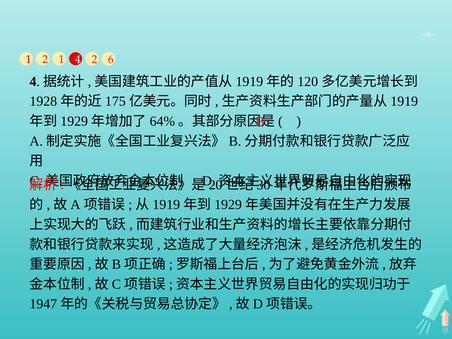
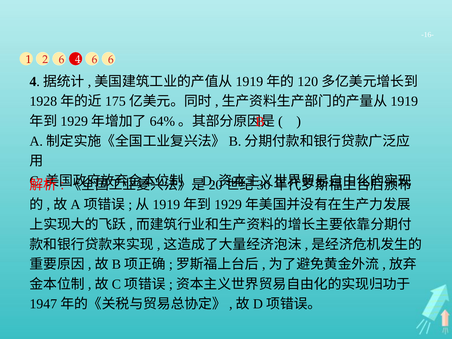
2 1: 1 -> 6 (62, 59)
4 2: 2 -> 6 (95, 59)
